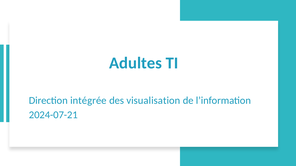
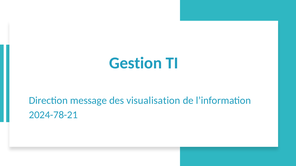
Adultes: Adultes -> Gestion (136, 63)
intégrée: intégrée -> message (89, 101)
2024-07-21: 2024-07-21 -> 2024-78-21 (53, 115)
